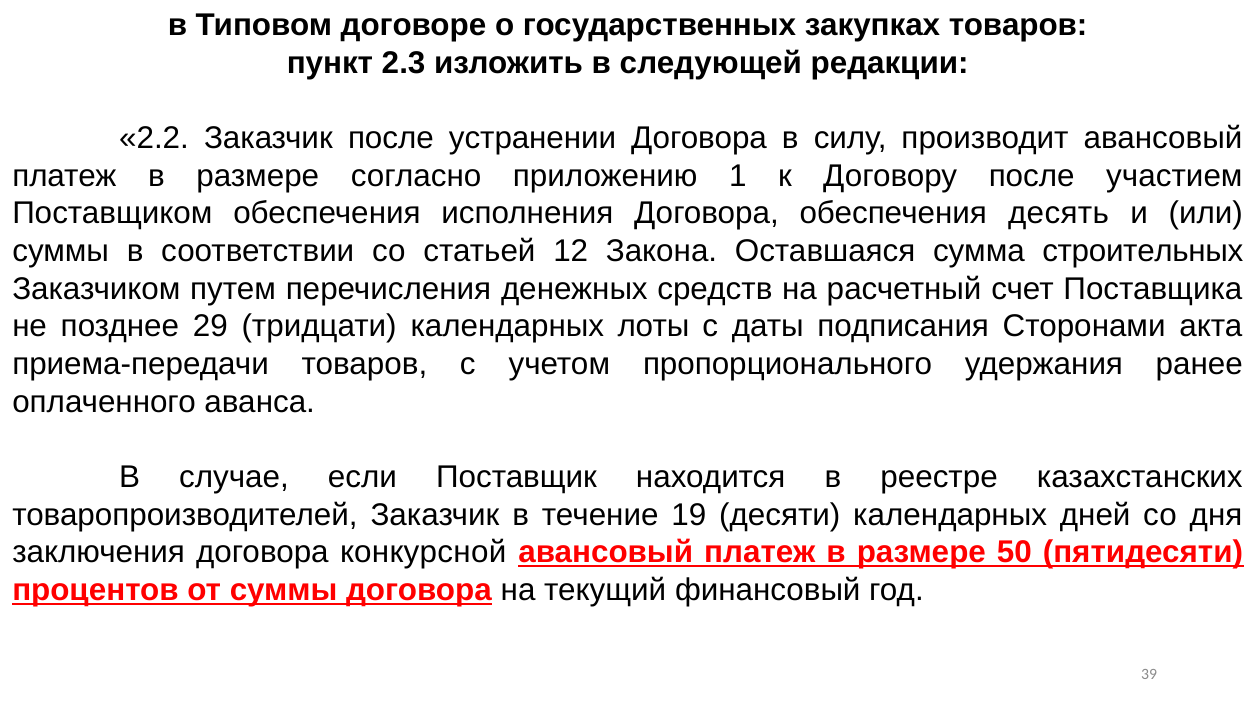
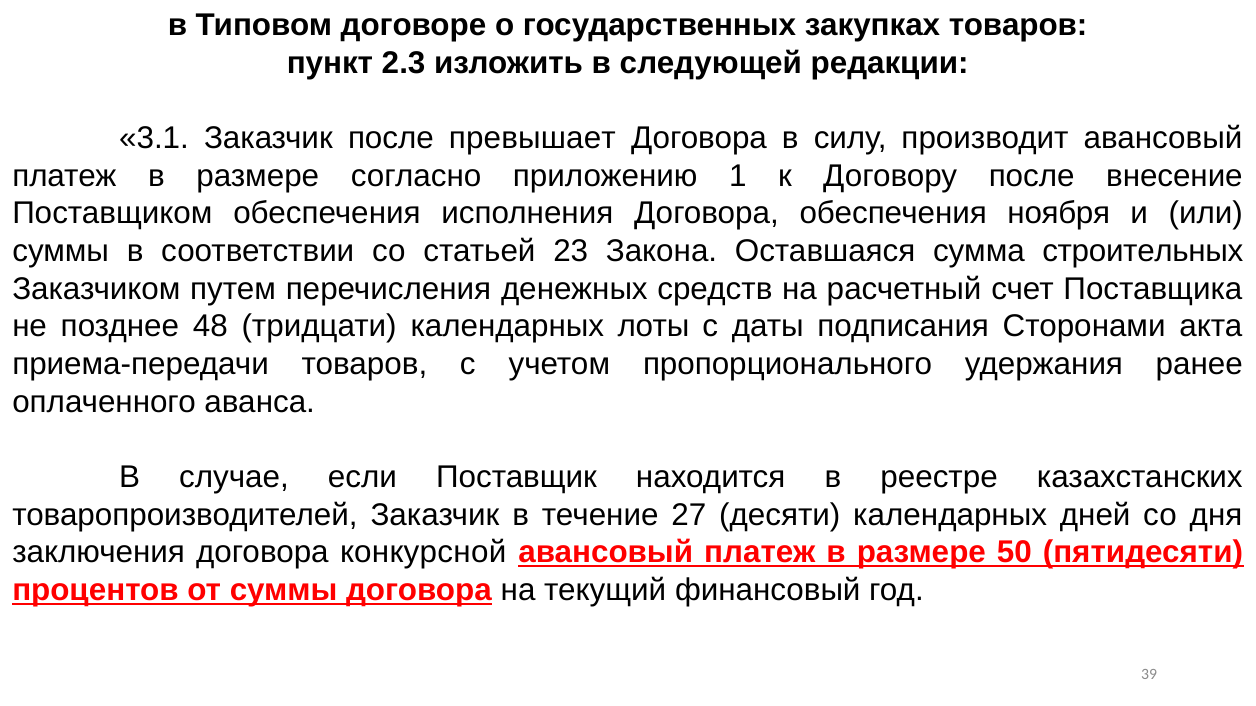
2.2: 2.2 -> 3.1 (154, 138)
устранении: устранении -> превышает (532, 138)
участием: участием -> внесение (1174, 176)
десять: десять -> ноября (1059, 214)
12: 12 -> 23 (571, 251)
29: 29 -> 48 (210, 327)
19: 19 -> 27 (689, 515)
